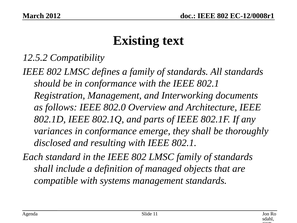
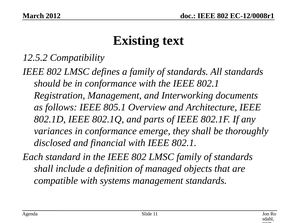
802.0: 802.0 -> 805.1 (115, 107)
resulting: resulting -> financial (108, 143)
